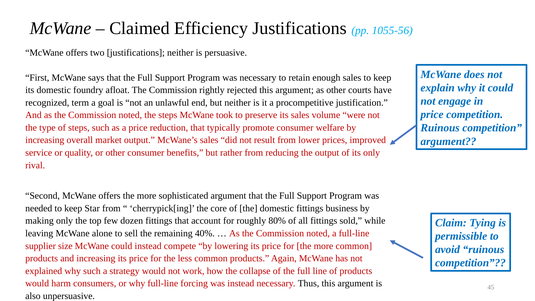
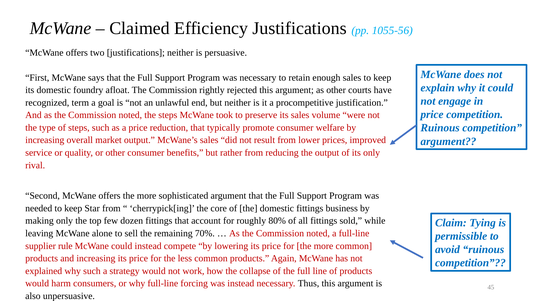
40%: 40% -> 70% (205, 233)
size: size -> rule (65, 246)
